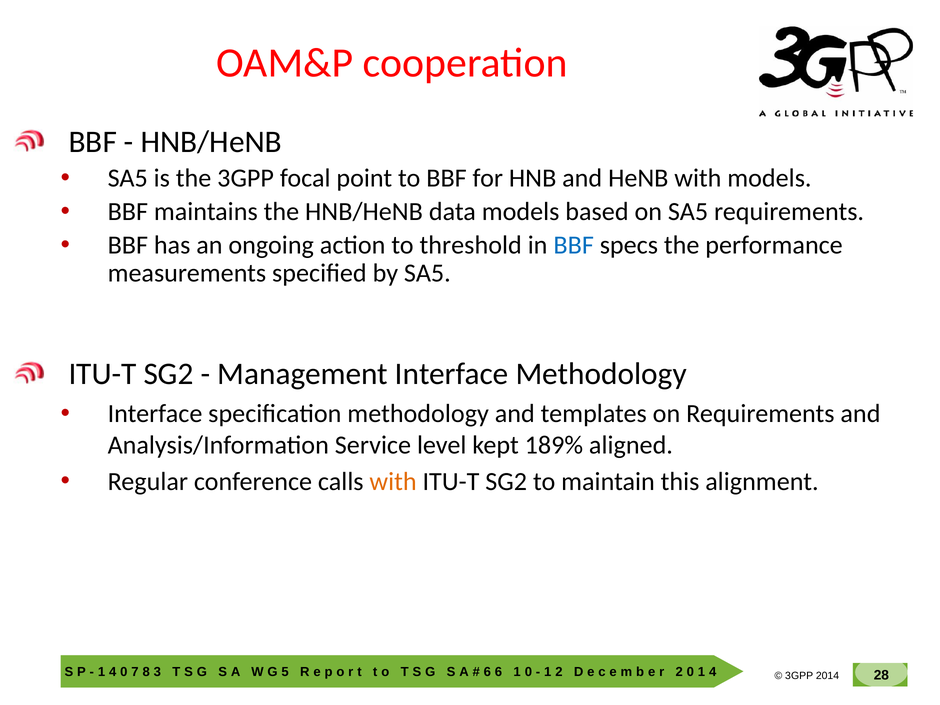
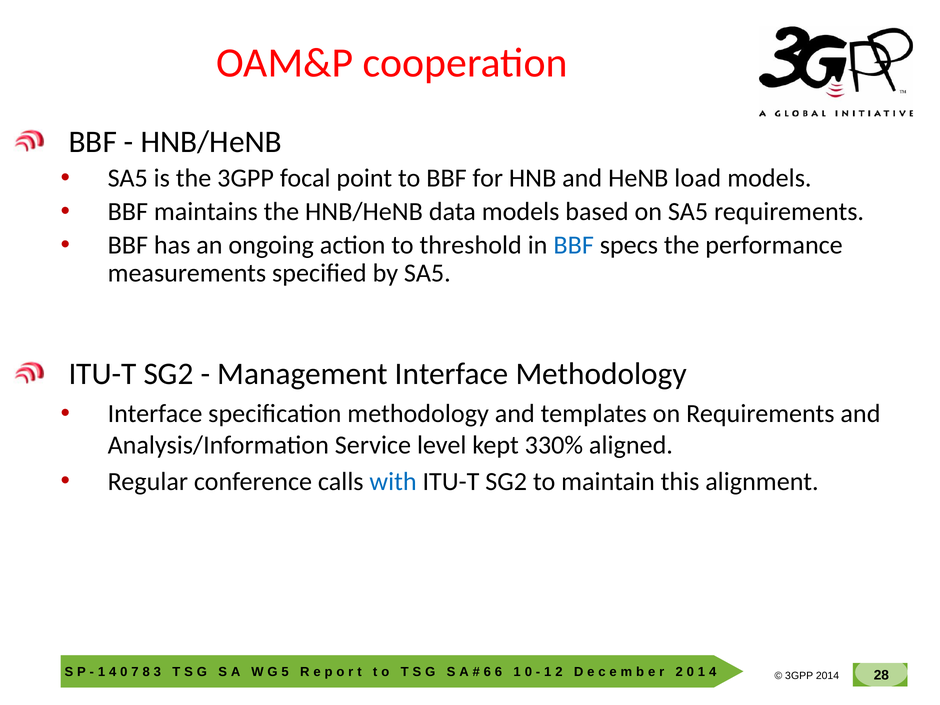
HeNB with: with -> load (698, 178)
189%: 189% -> 330% (554, 445)
with colour: orange -> blue (393, 482)
